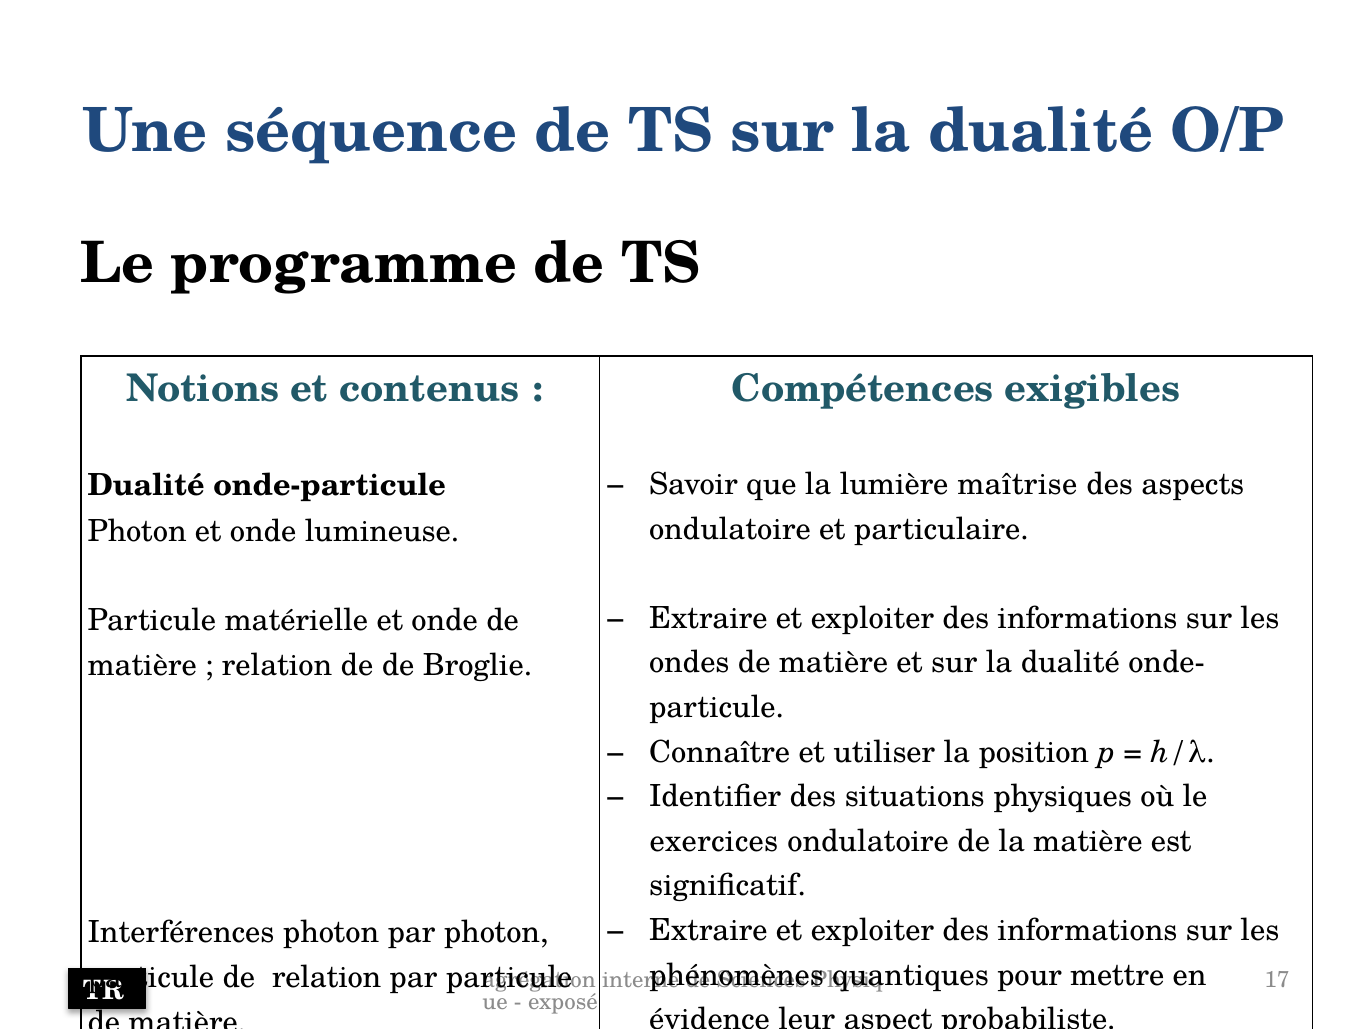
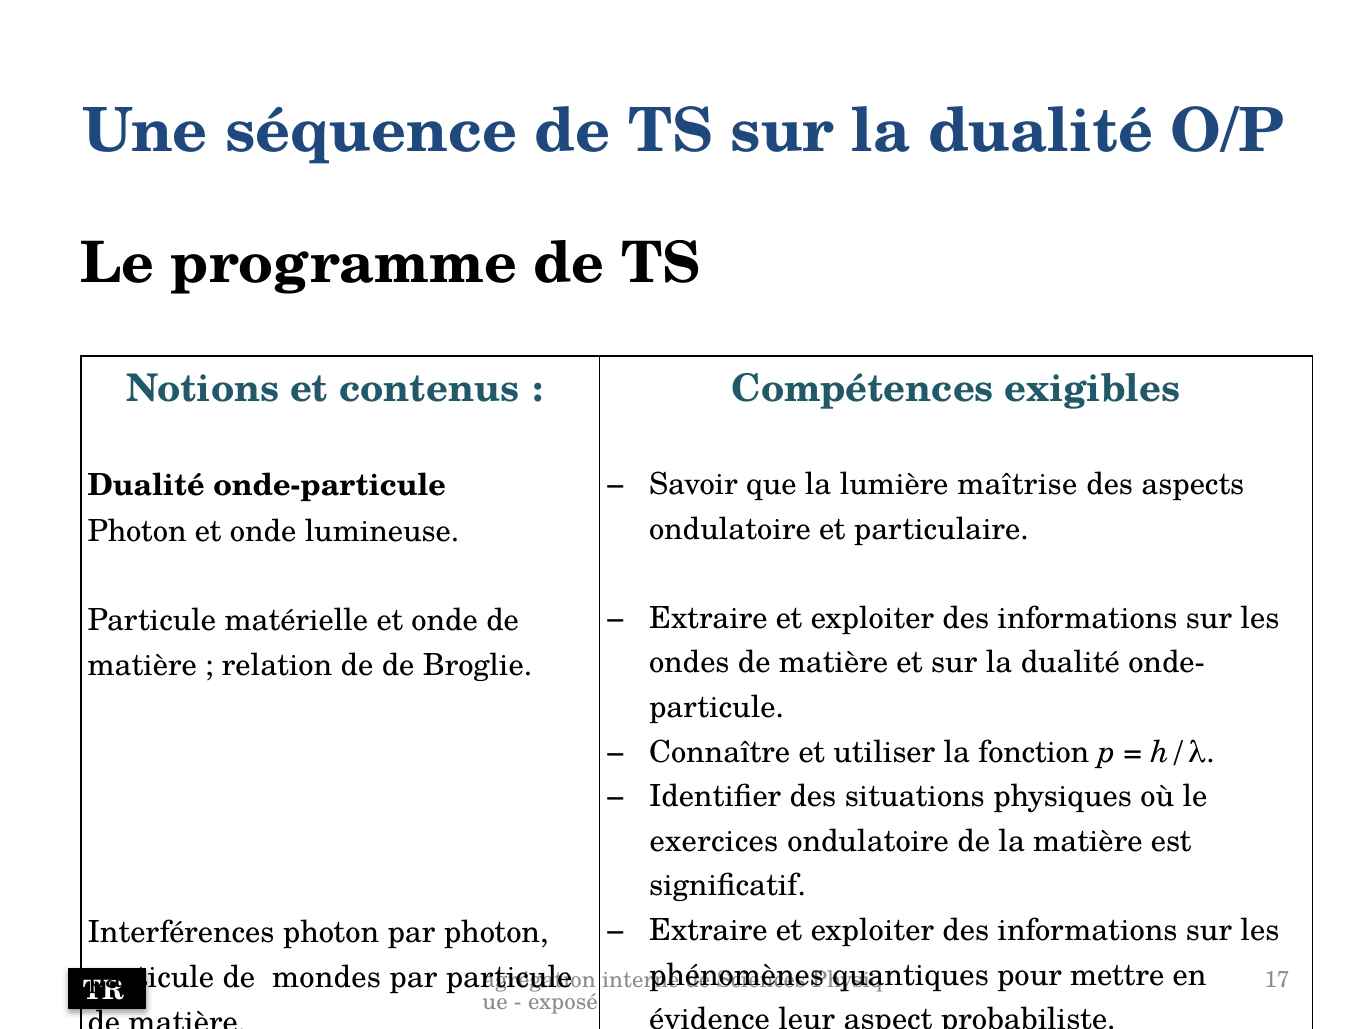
position: position -> fonction (1034, 752)
de relation: relation -> mondes (327, 977)
